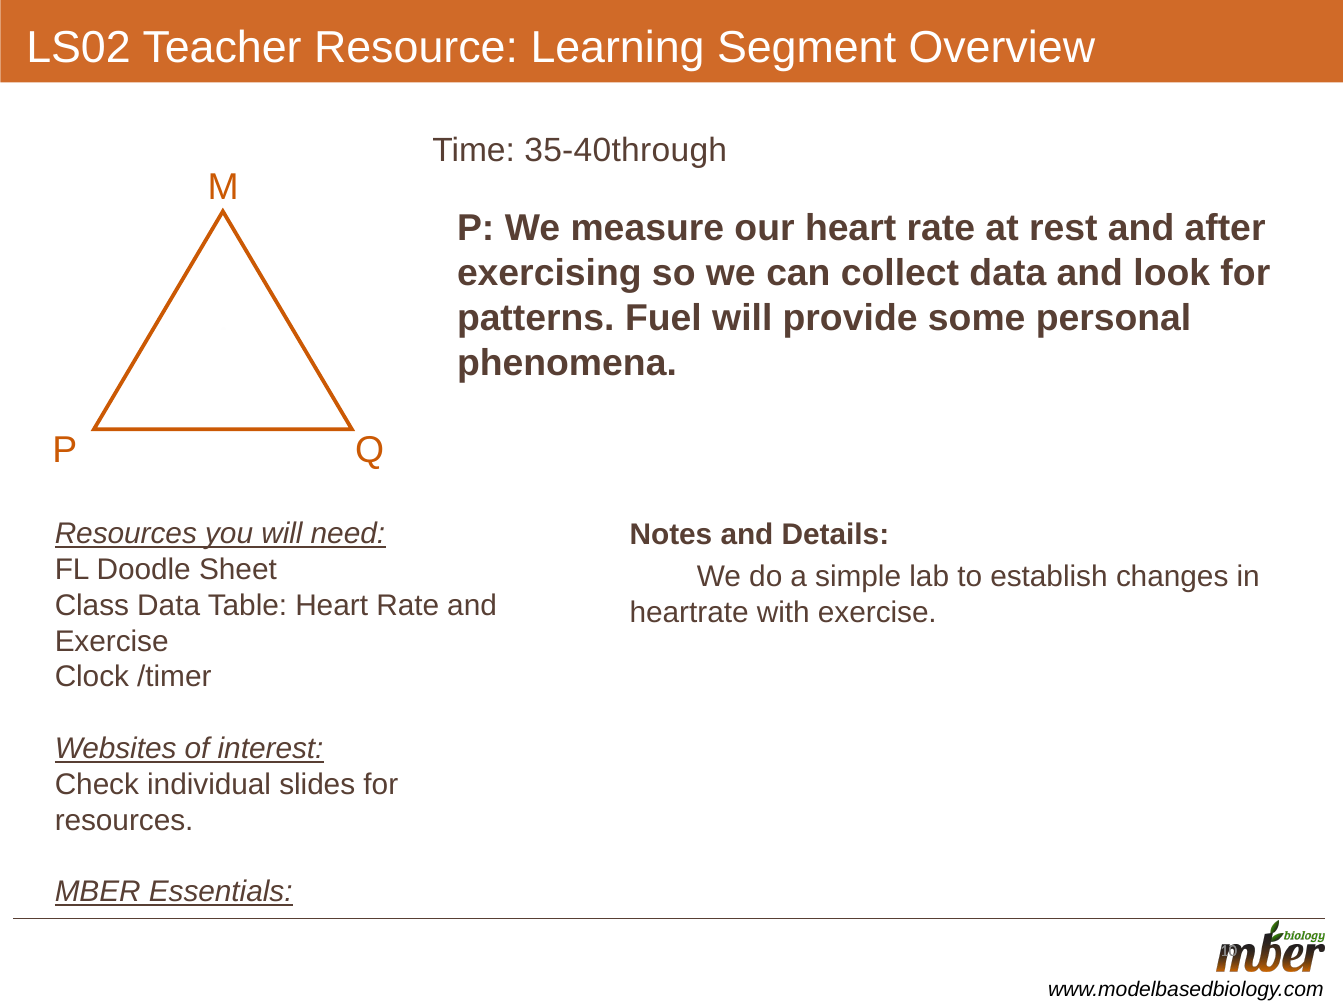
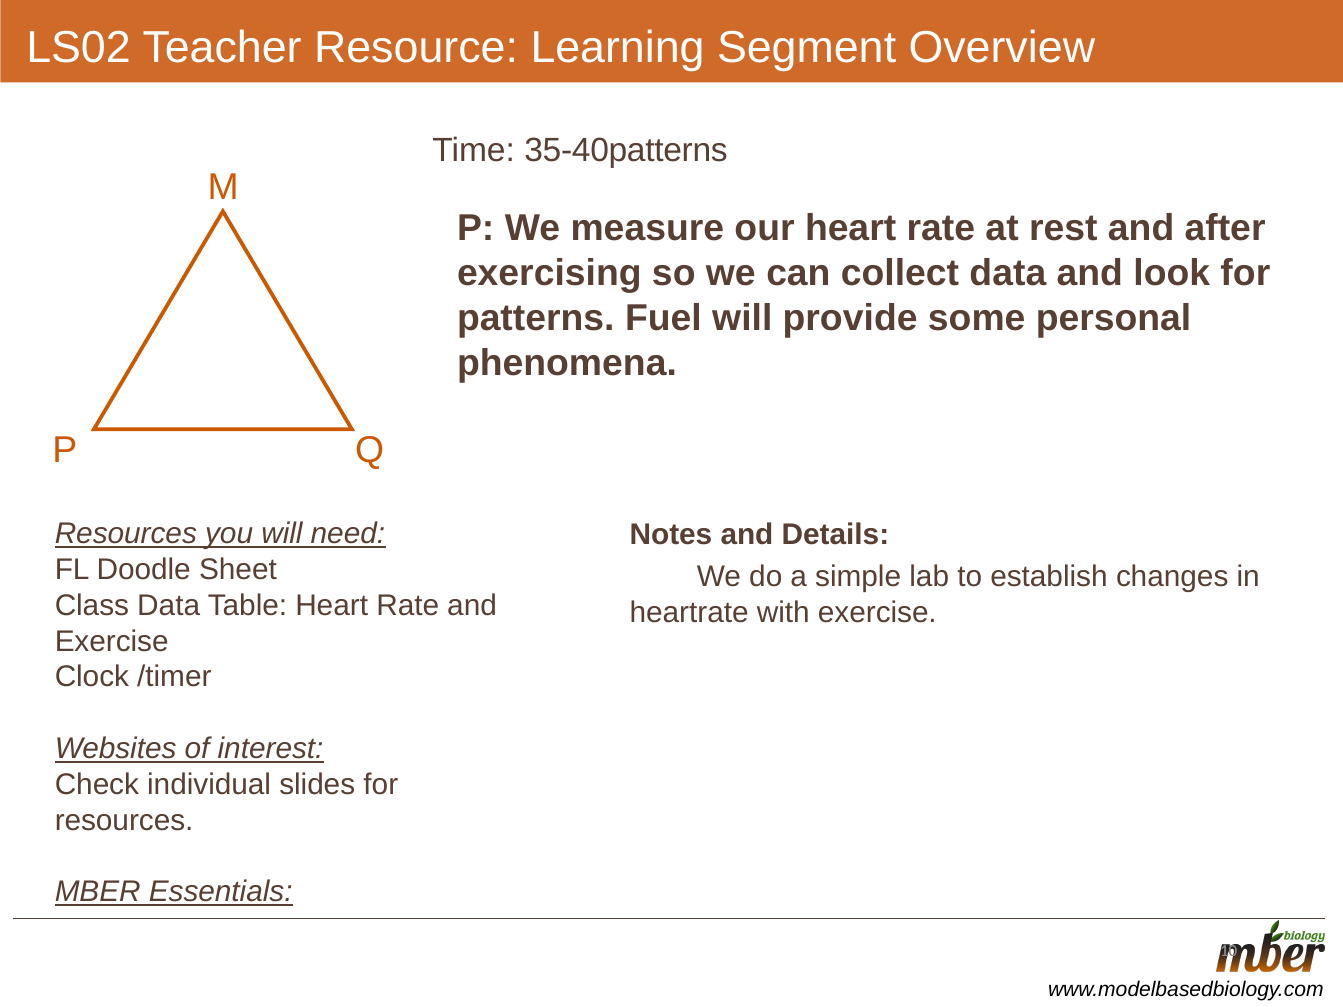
35-40through: 35-40through -> 35-40patterns (626, 150)
